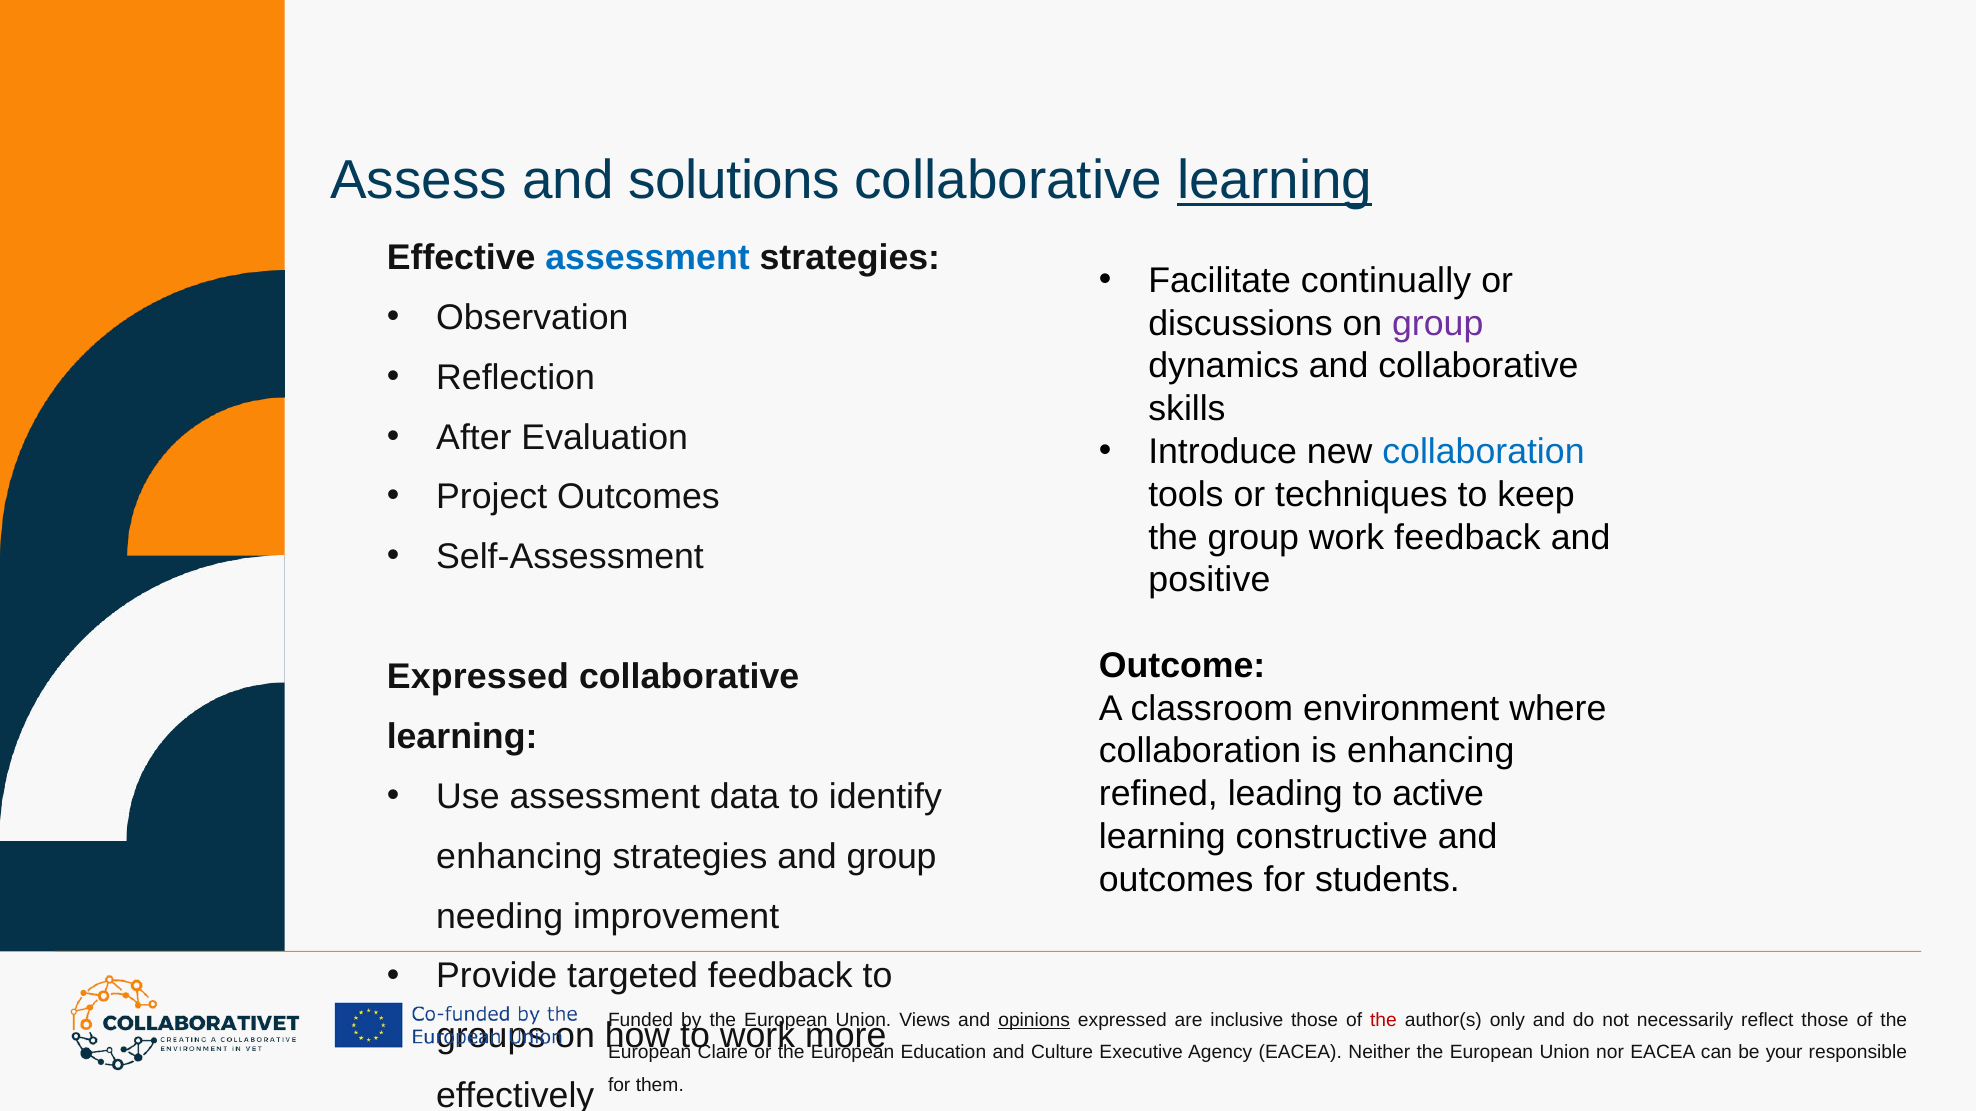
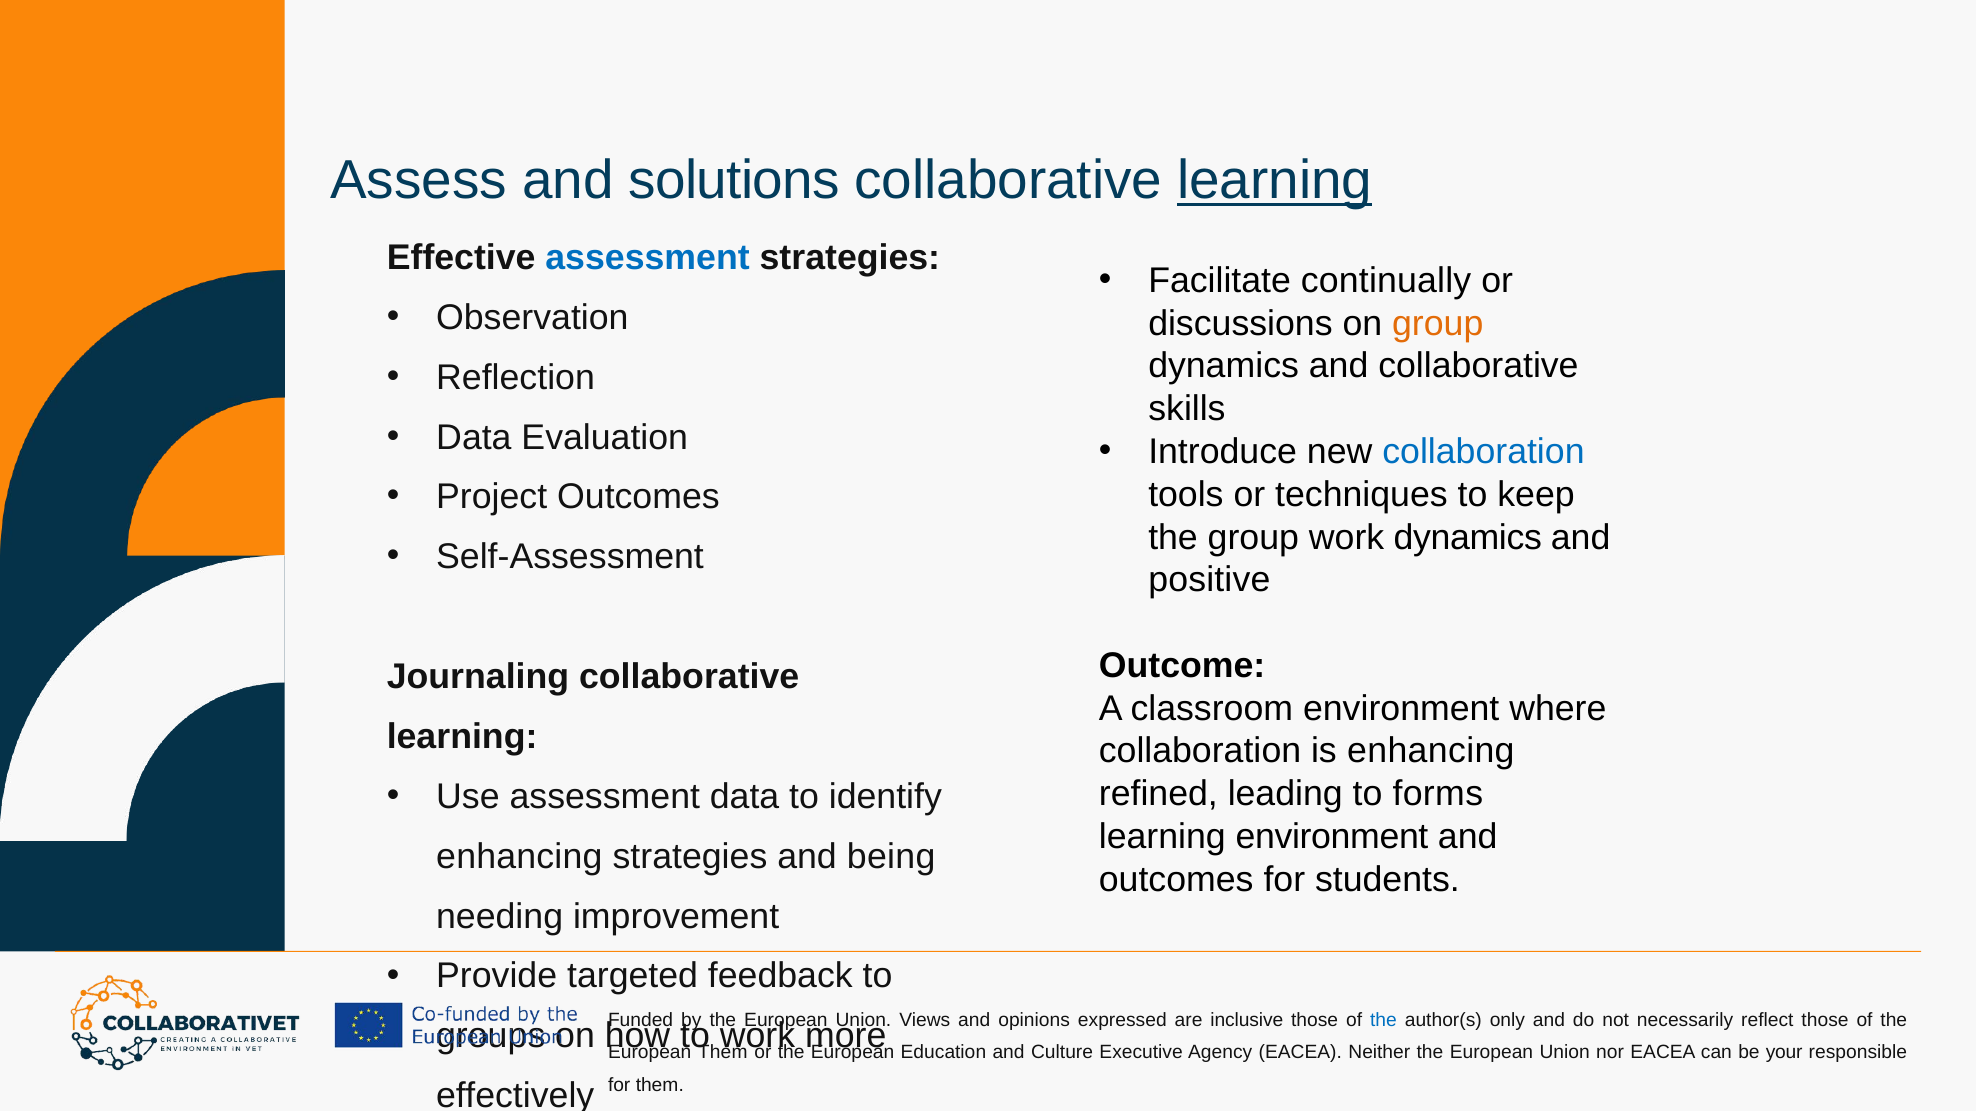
group colour: purple -> orange (1438, 324)
After: After -> Data (474, 437)
work feedback: feedback -> dynamics (1468, 538)
Expressed: Expressed -> Journaling (478, 677)
active: active -> forms (1438, 794)
learning constructive: constructive -> environment (1332, 837)
and group: group -> being (891, 857)
opinions underline: present -> none (1034, 1021)
the colour: red -> blue (1383, 1021)
Claire: Claire -> Them (723, 1053)
